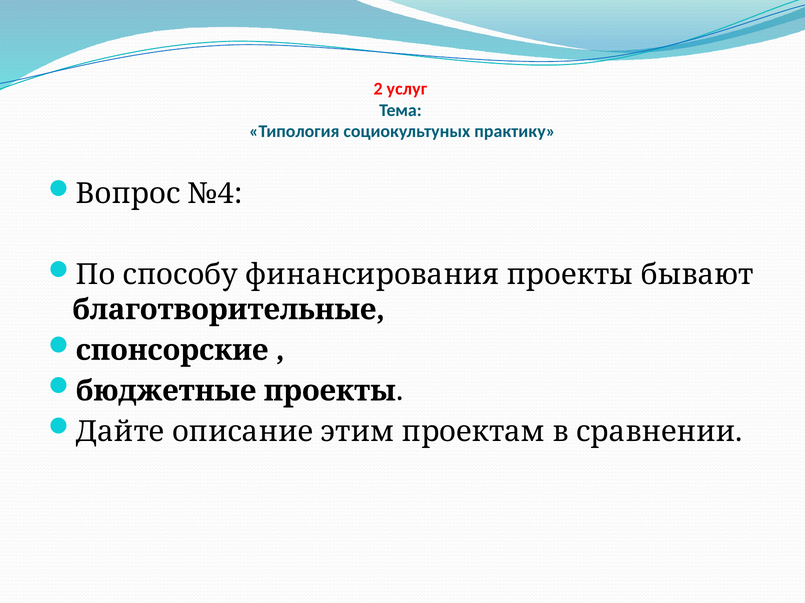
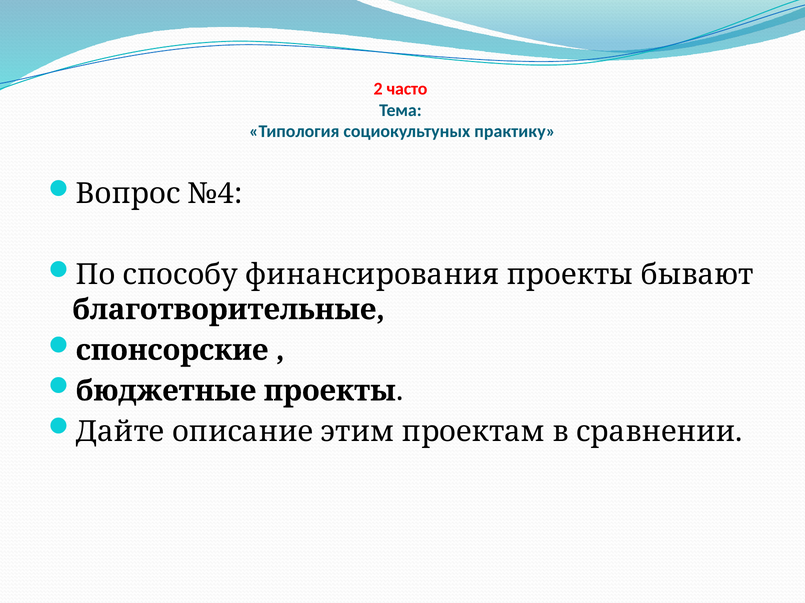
услуг: услуг -> часто (407, 89)
